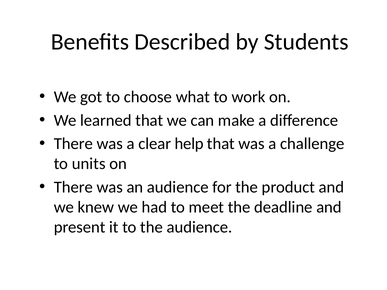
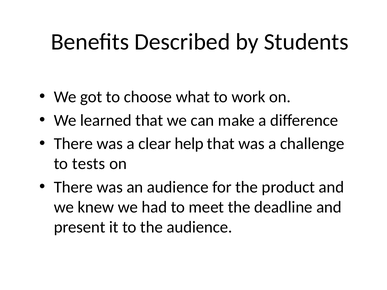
units: units -> tests (89, 164)
